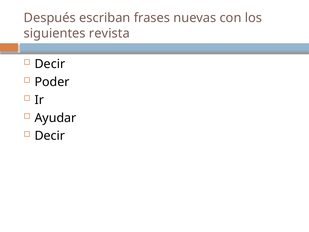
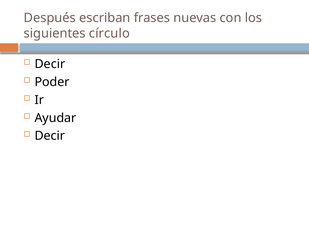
revista: revista -> círculo (109, 33)
